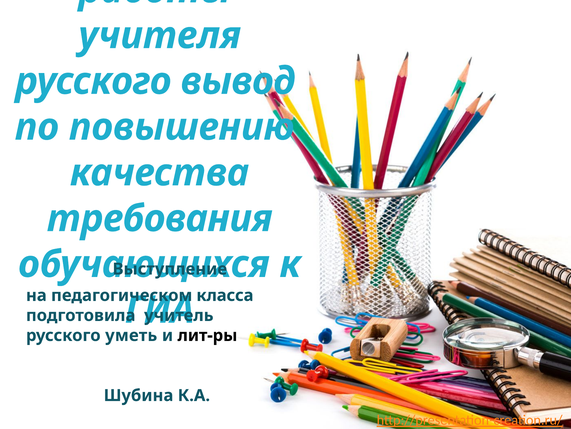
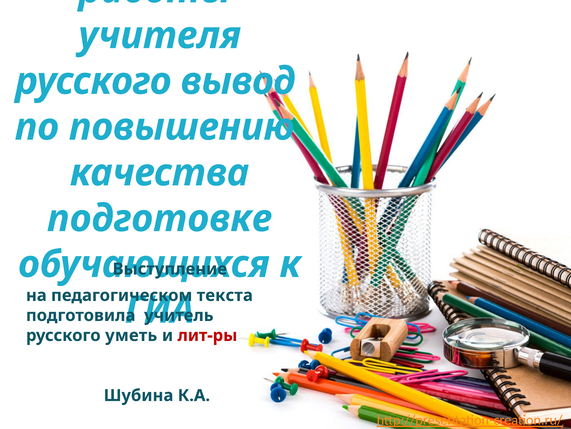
требования: требования -> подготовке (159, 218)
класса: класса -> текста (225, 295)
лит-ры colour: black -> red (207, 335)
